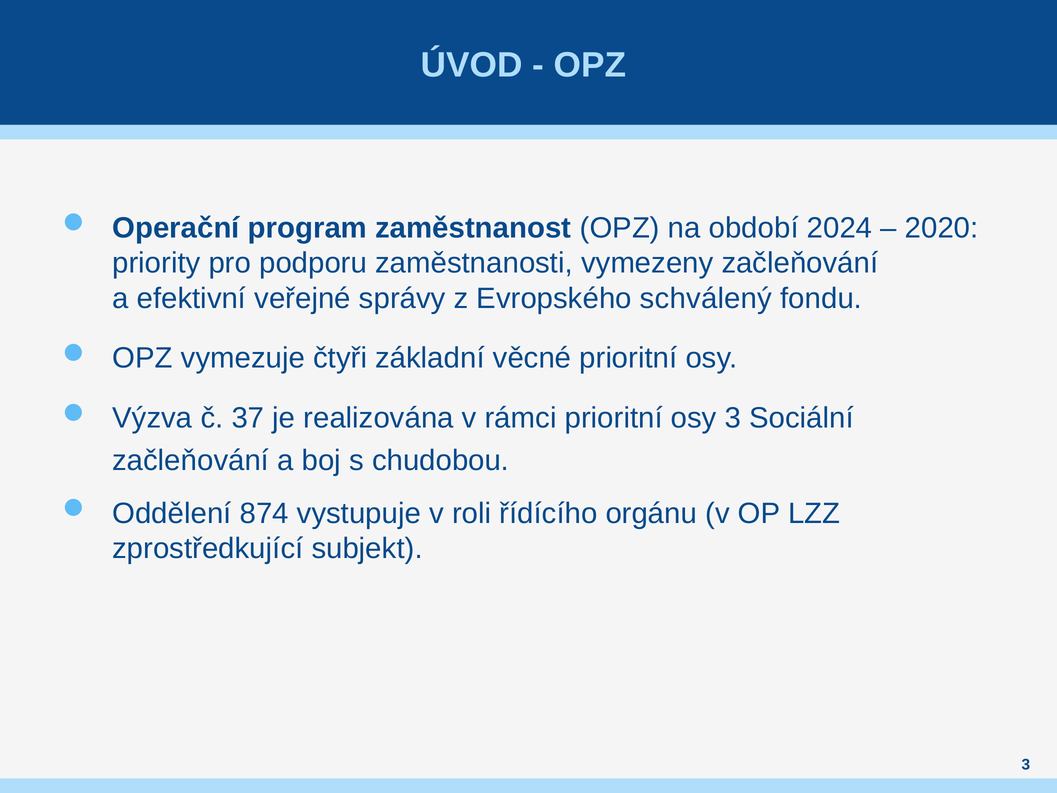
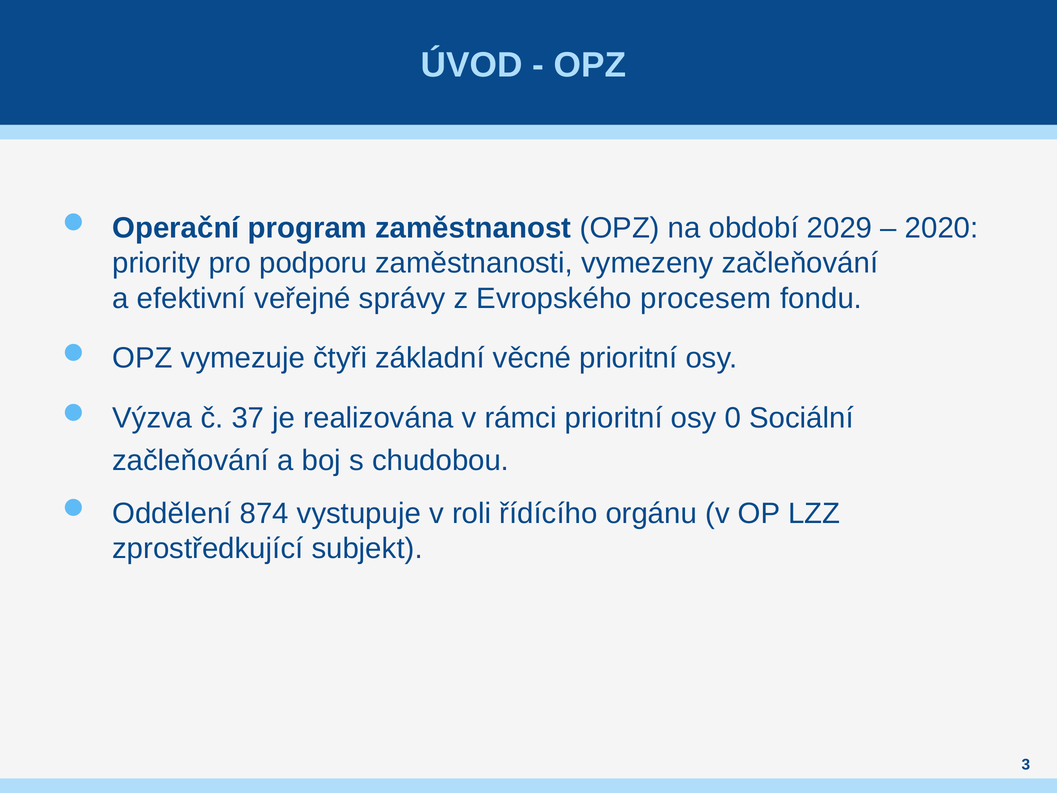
2024: 2024 -> 2029 (840, 228)
schválený: schválený -> procesem (706, 298)
osy 3: 3 -> 0 (733, 418)
